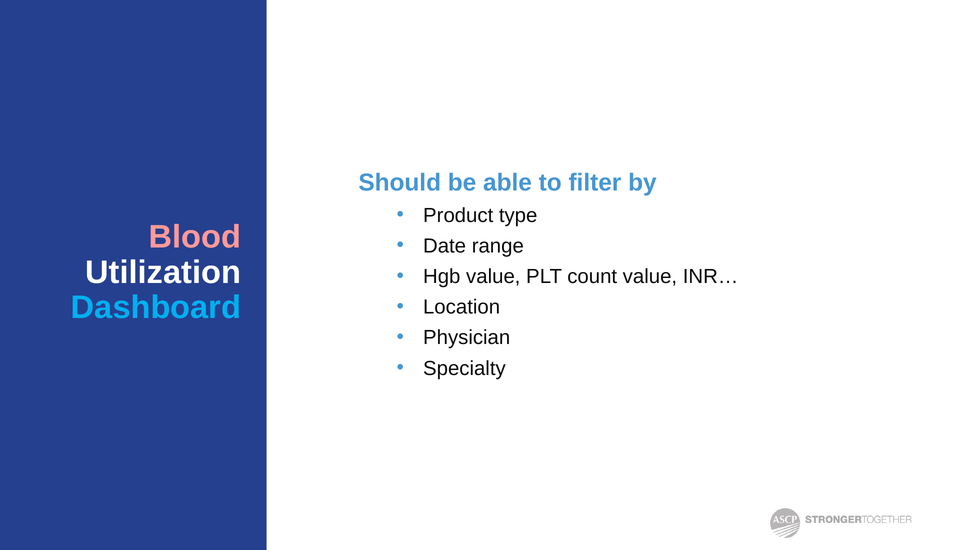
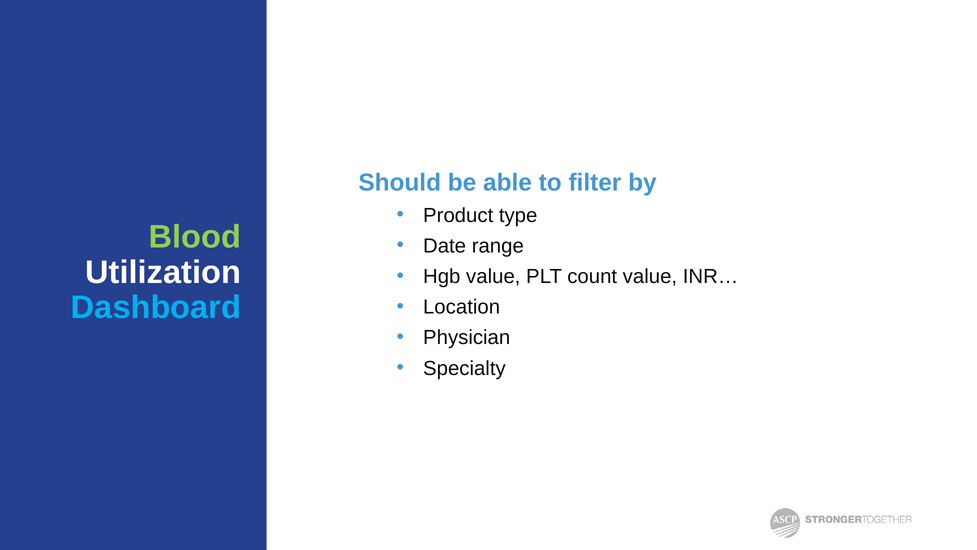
Blood colour: pink -> light green (195, 237)
